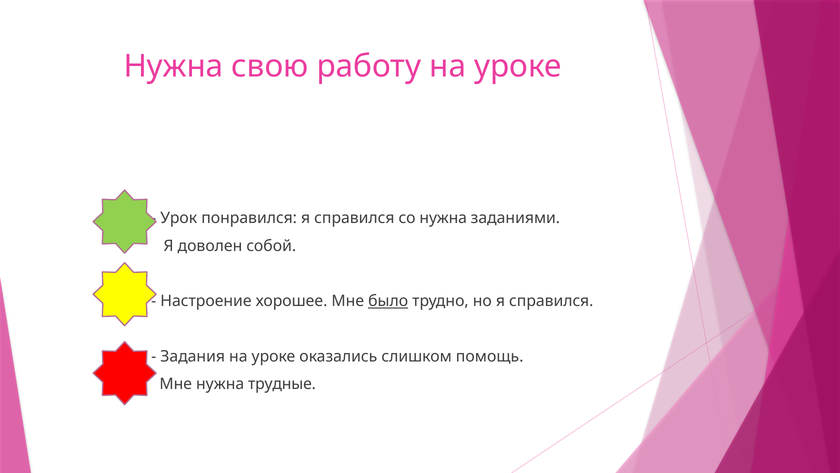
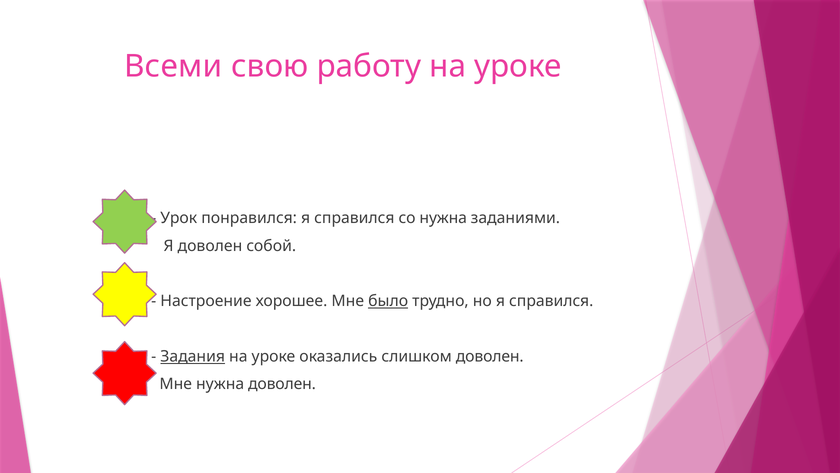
Нужна: Нужна -> Всеми (173, 66)
Задания underline: none -> present (193, 356)
слишком помощь: помощь -> доволен (490, 356)
нужна трудные: трудные -> доволен (282, 384)
